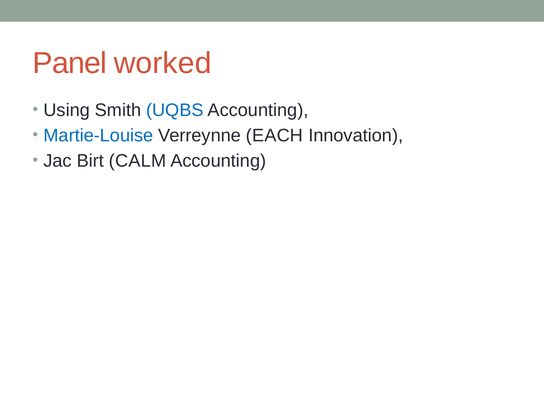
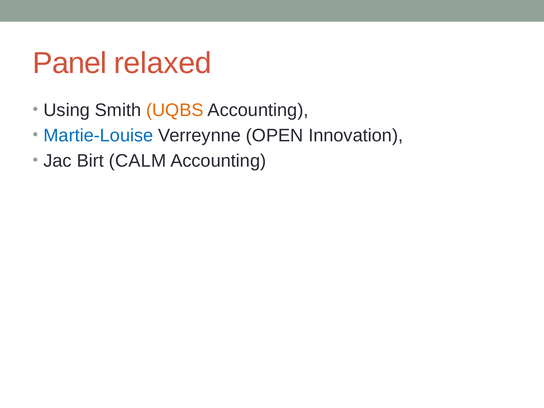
worked: worked -> relaxed (163, 63)
UQBS colour: blue -> orange (175, 110)
EACH: EACH -> OPEN (275, 135)
